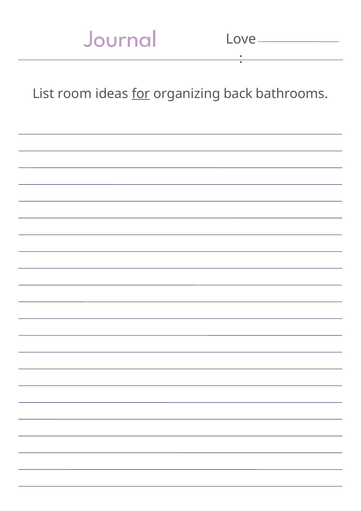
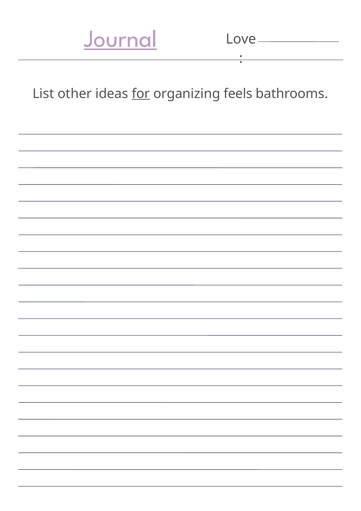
Journal underline: none -> present (121, 39)
room: room -> other (75, 94)
back: back -> feels (238, 94)
